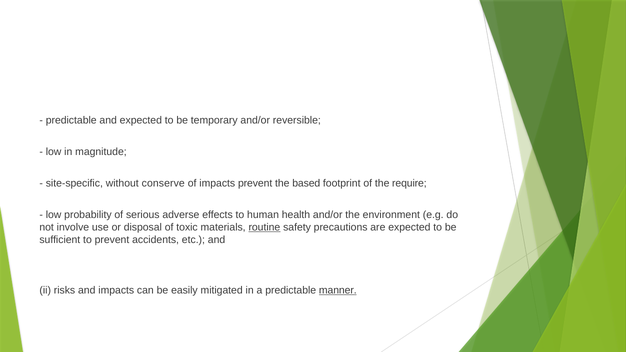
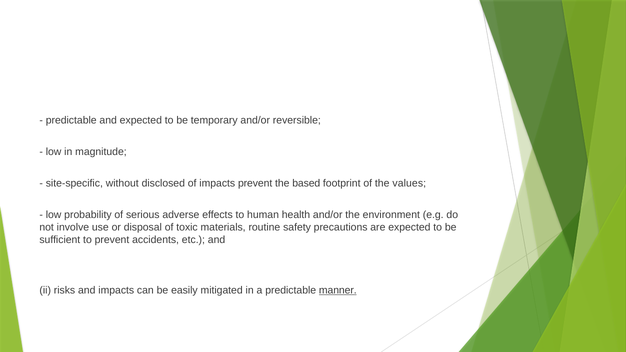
conserve: conserve -> disclosed (163, 183)
require: require -> values (409, 183)
routine underline: present -> none (264, 227)
